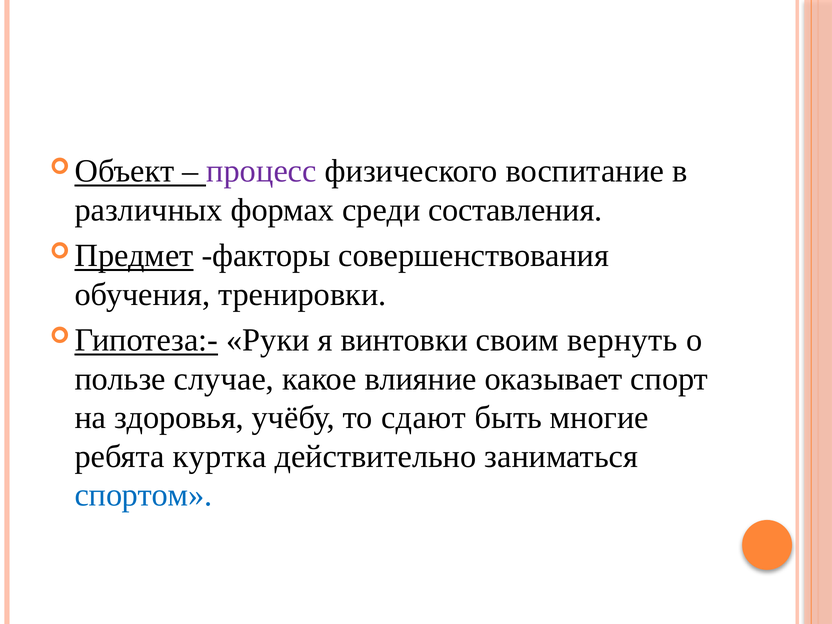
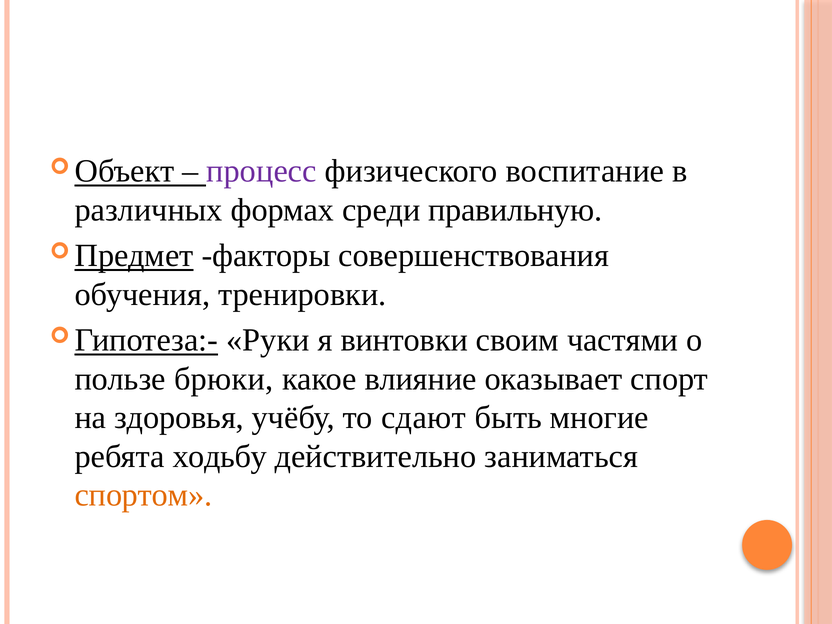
составления: составления -> правильную (515, 210)
вернуть: вернуть -> частями (623, 340)
случае: случае -> брюки (224, 379)
куртка: куртка -> ходьбу (220, 456)
спортом colour: blue -> orange (143, 495)
